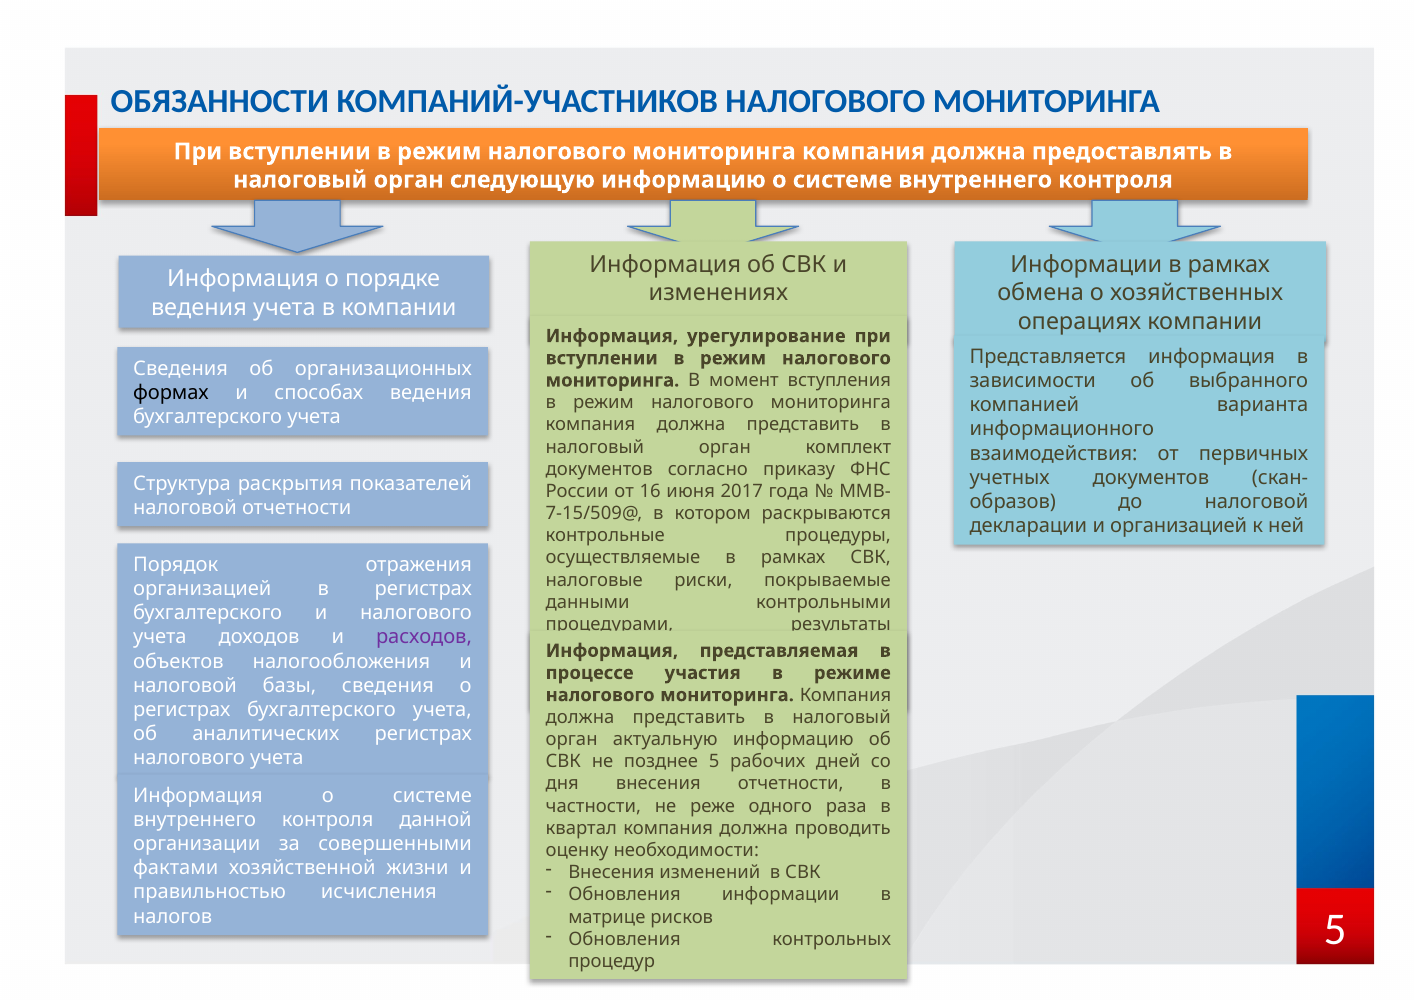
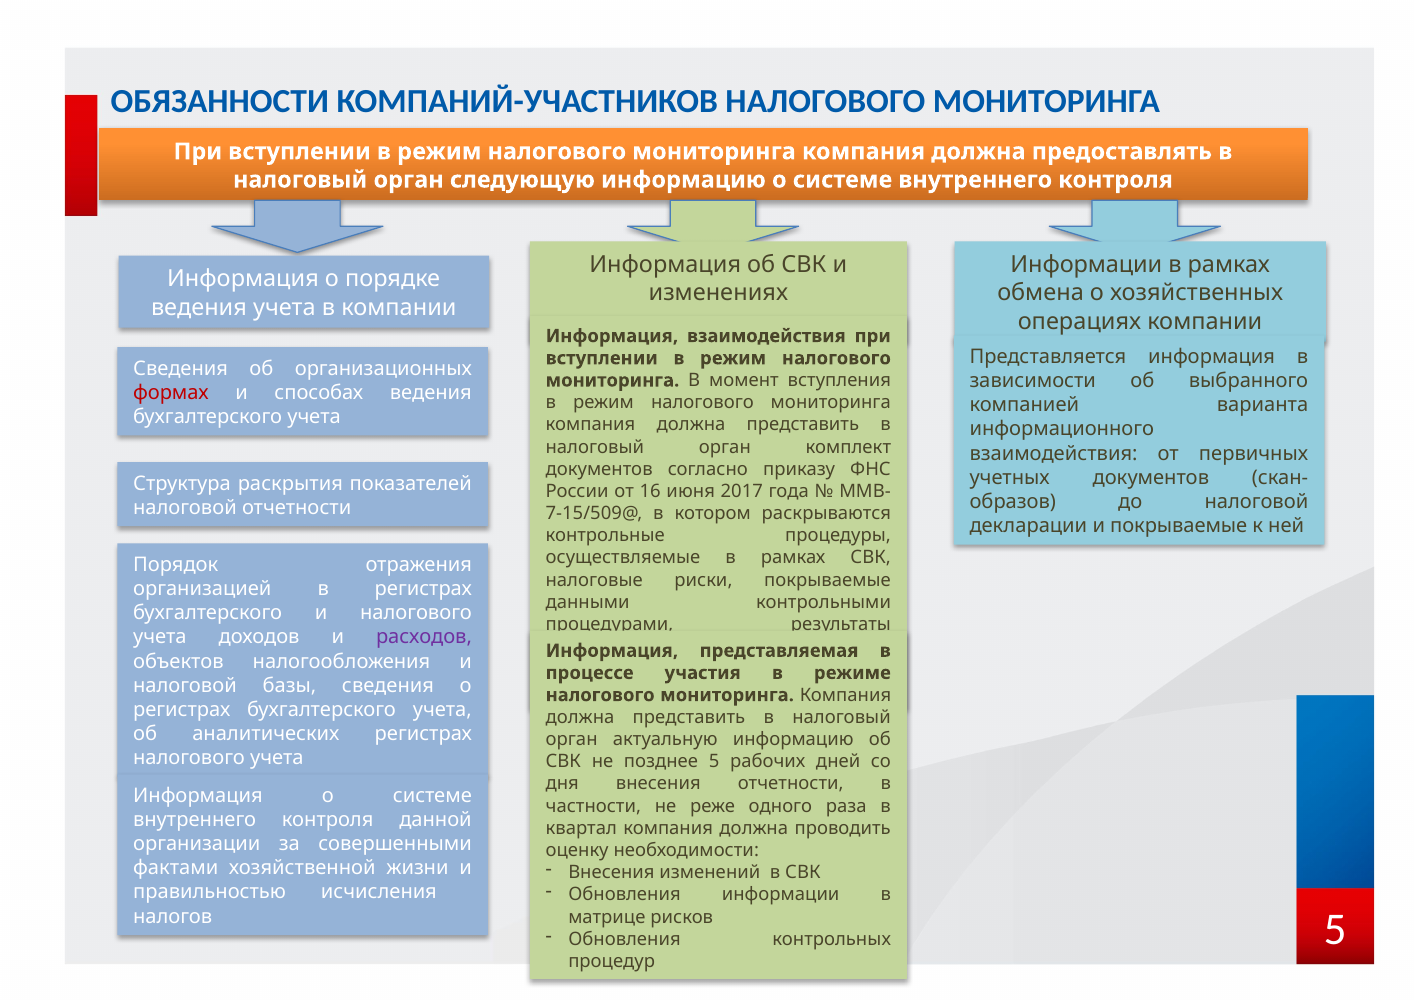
Информация урегулирование: урегулирование -> взаимодействия (766, 336)
формах colour: black -> red (171, 393)
и организацией: организацией -> покрываемые (1179, 526)
